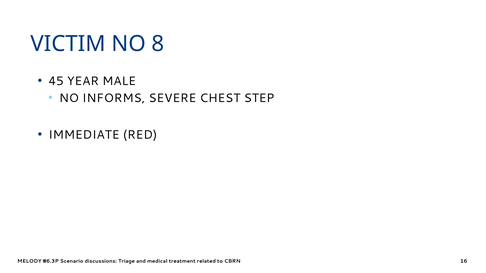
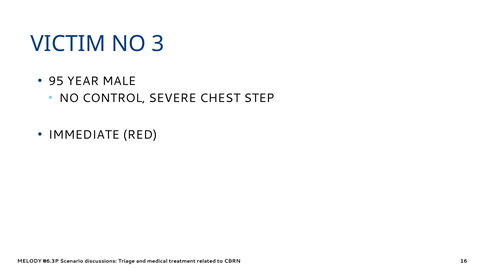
8: 8 -> 3 (158, 44)
45: 45 -> 95 (56, 81)
INFORMS: INFORMS -> CONTROL (114, 98)
